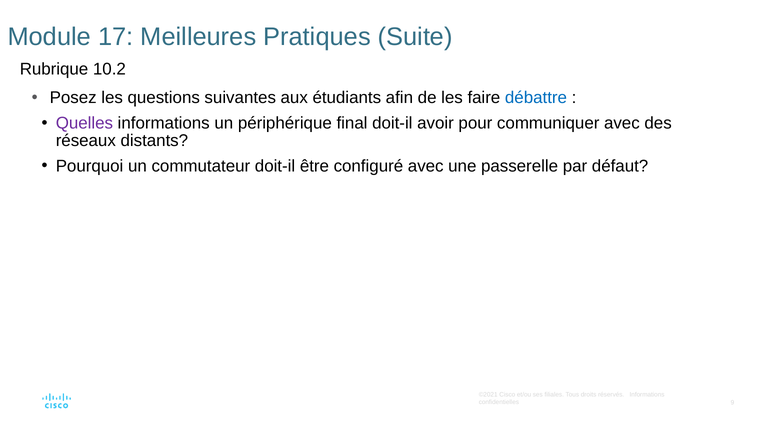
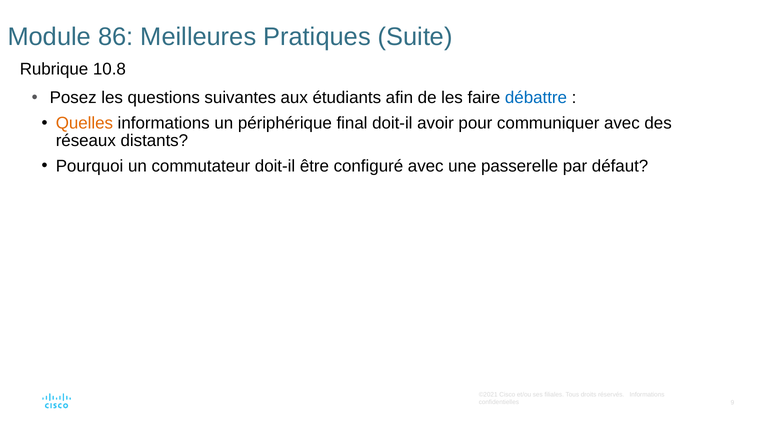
17: 17 -> 86 (116, 37)
10.2: 10.2 -> 10.8 (109, 69)
Quelles colour: purple -> orange (84, 123)
